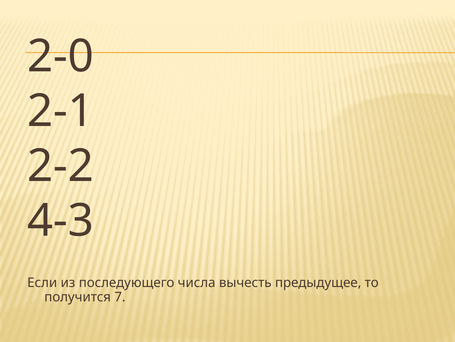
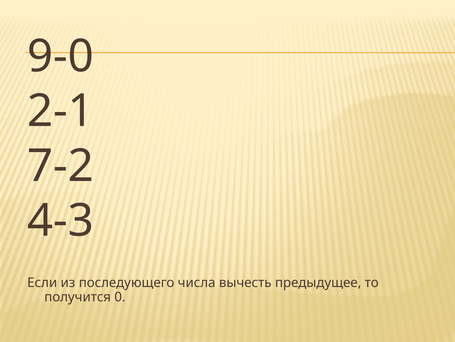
2-0: 2-0 -> 9-0 (61, 56)
2-2: 2-2 -> 7-2 (61, 166)
7: 7 -> 0 (120, 296)
